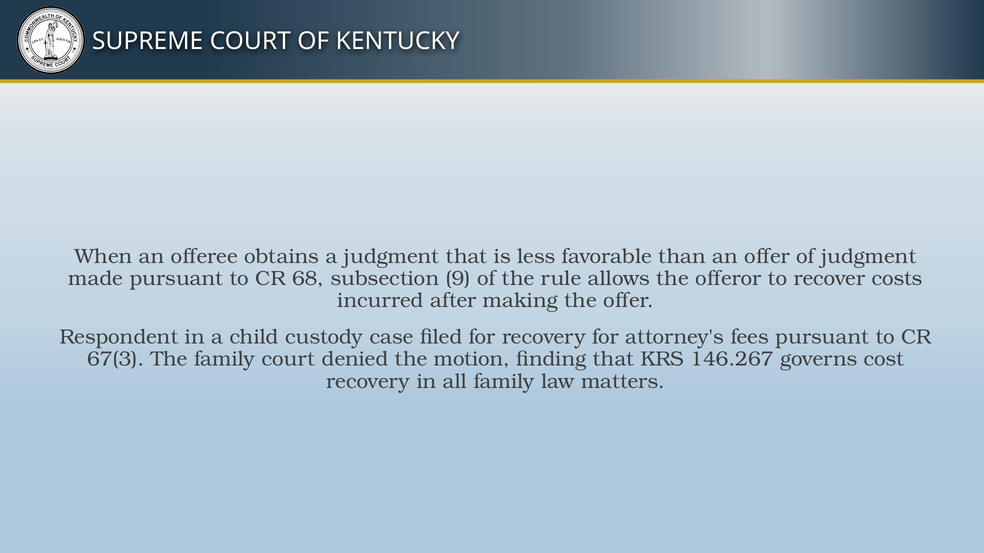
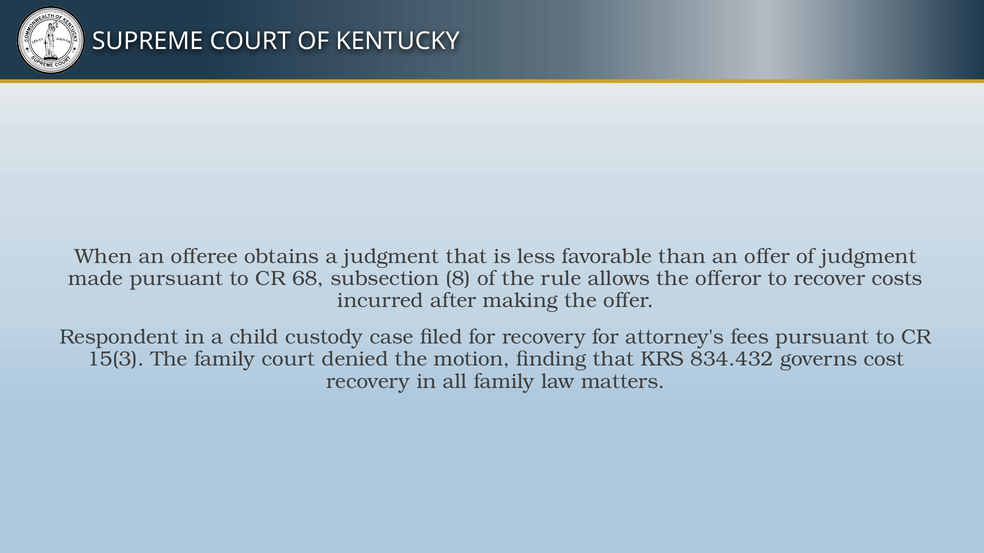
9: 9 -> 8 (458, 279)
67(3: 67(3 -> 15(3 (116, 360)
146.267: 146.267 -> 834.432 (732, 360)
